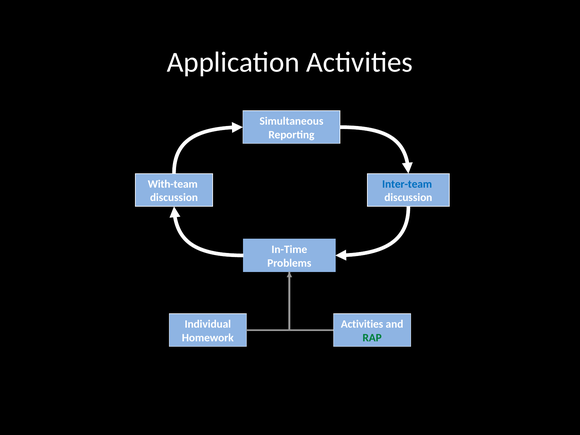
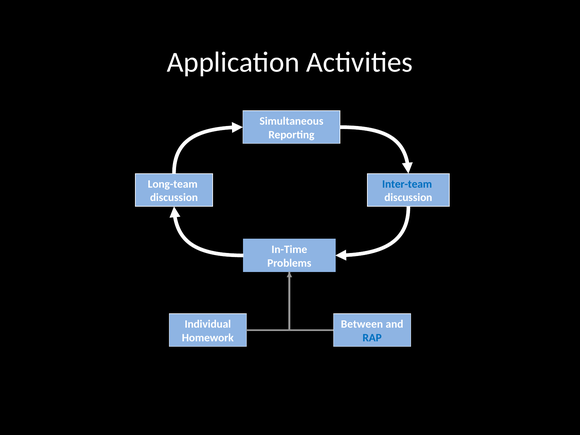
With-team: With-team -> Long-team (173, 184)
Activities: Activities -> Between (362, 324)
RAP colour: green -> blue (372, 338)
